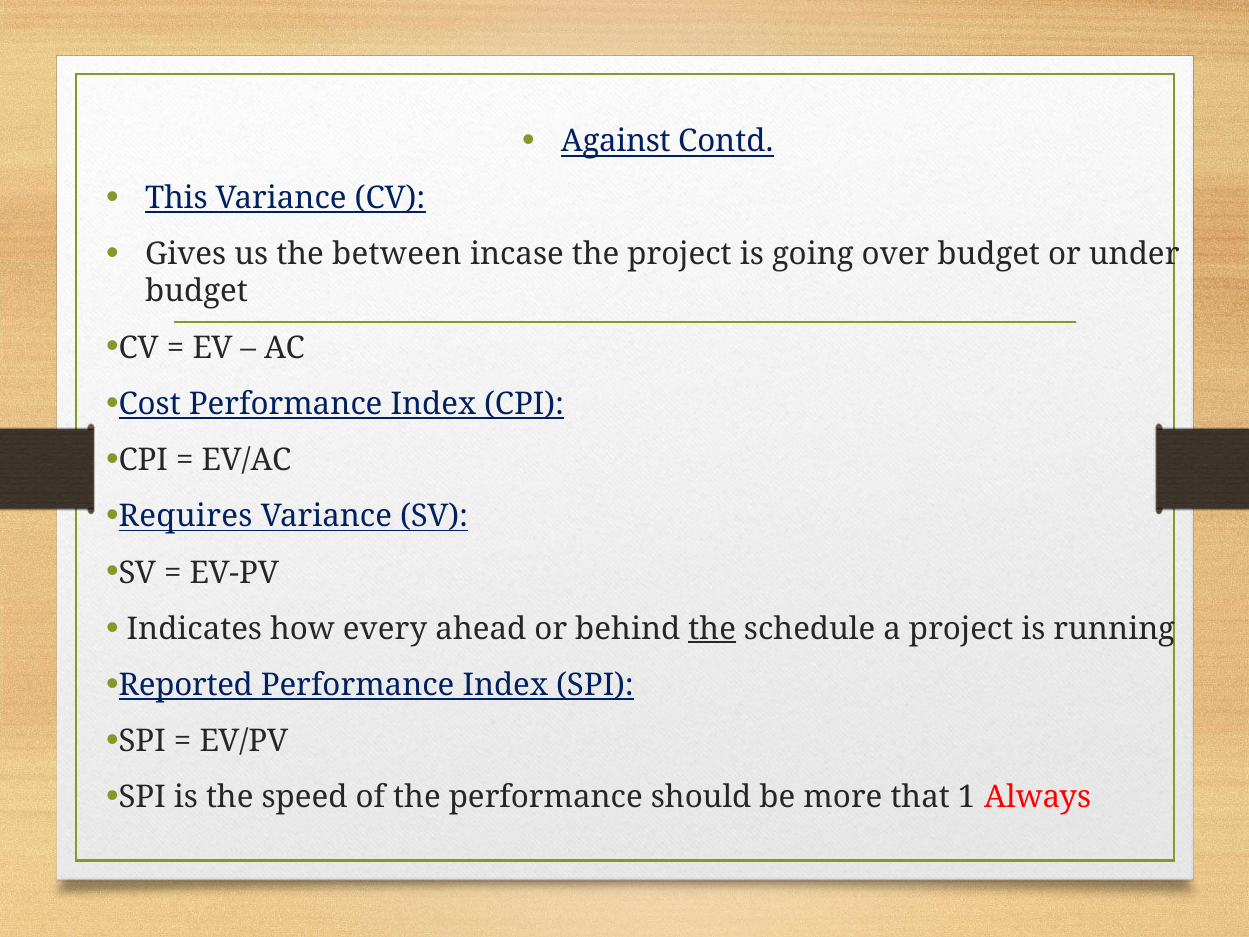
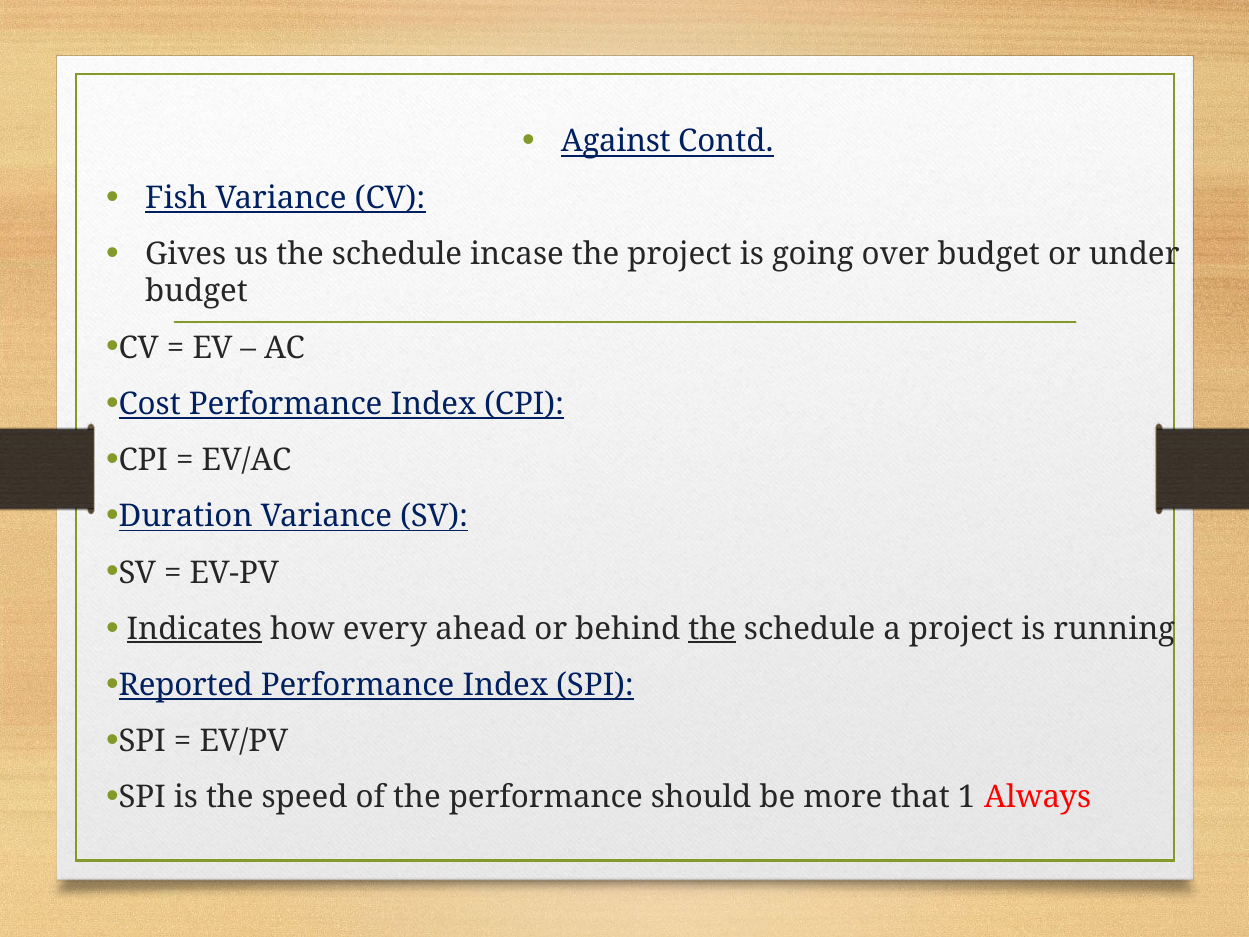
This: This -> Fish (176, 198)
us the between: between -> schedule (397, 254)
Requires: Requires -> Duration (186, 516)
Indicates underline: none -> present (194, 629)
